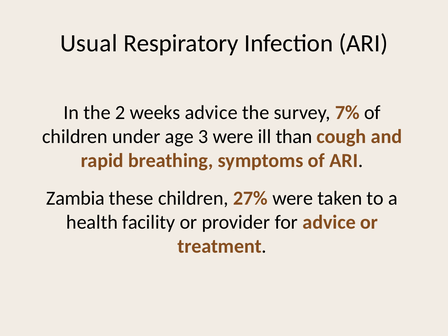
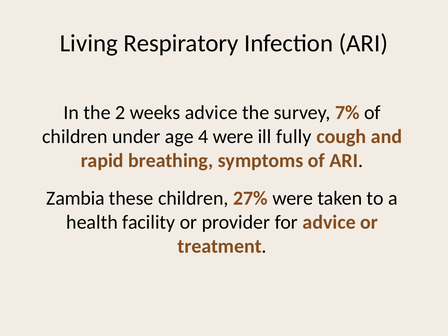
Usual: Usual -> Living (89, 43)
3: 3 -> 4 (203, 137)
than: than -> fully (294, 137)
